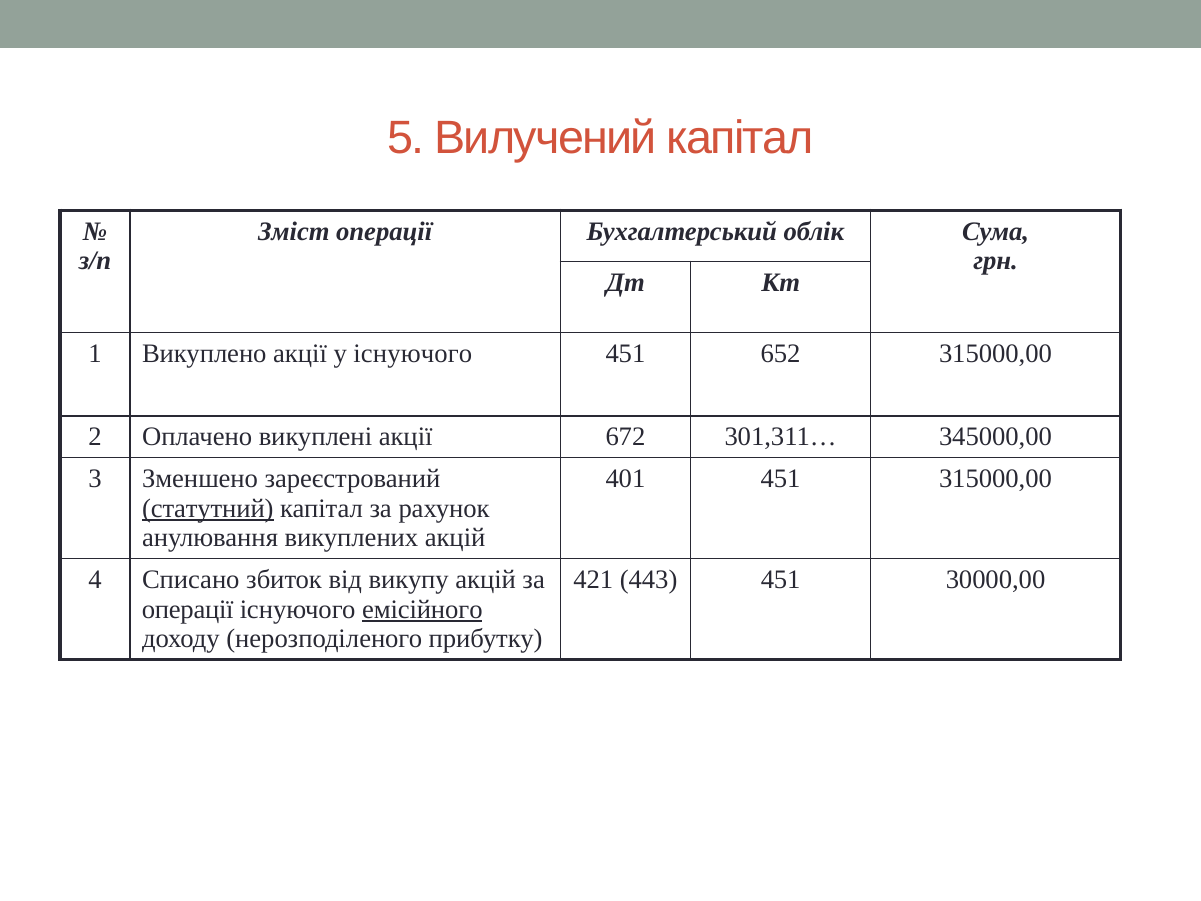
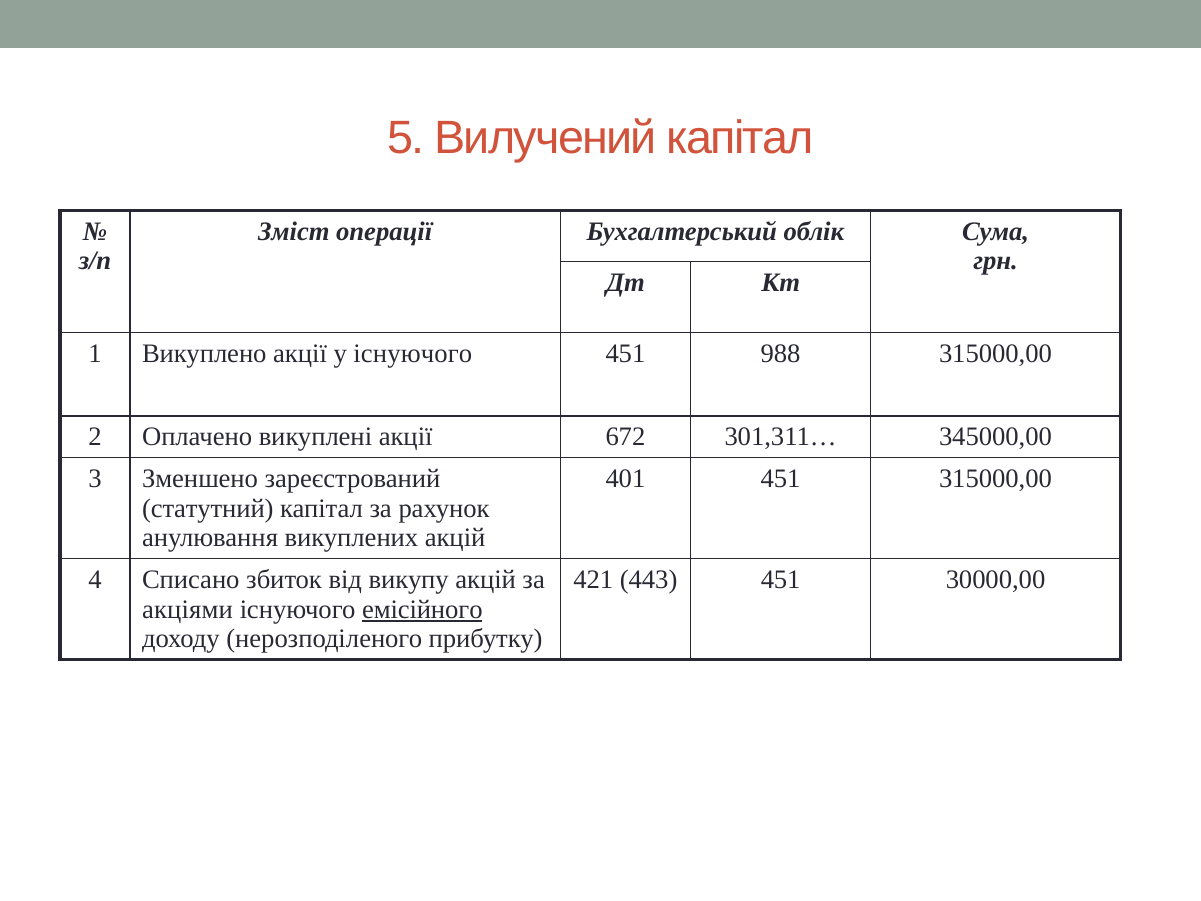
652: 652 -> 988 (781, 354)
статутний underline: present -> none (208, 508)
операції: операції -> акціями (188, 609)
